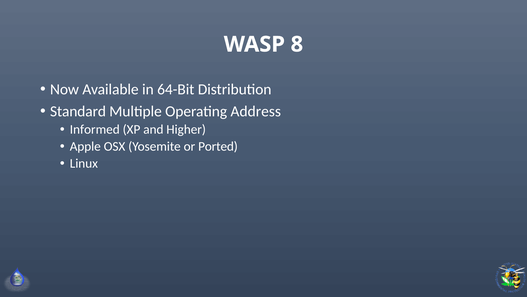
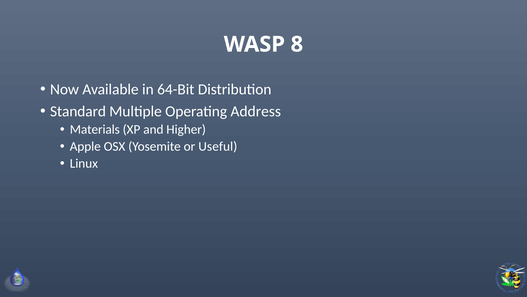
Informed: Informed -> Materials (95, 129)
Ported: Ported -> Useful (218, 146)
